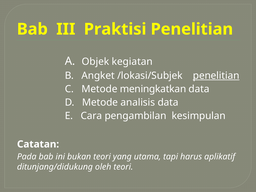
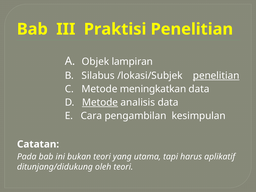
kegiatan: kegiatan -> lampiran (132, 62)
Angket: Angket -> Silabus (98, 76)
Metode underline: none -> present (100, 102)
